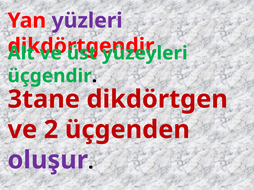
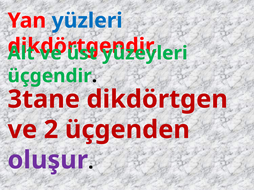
yüzleri colour: purple -> blue (87, 21)
